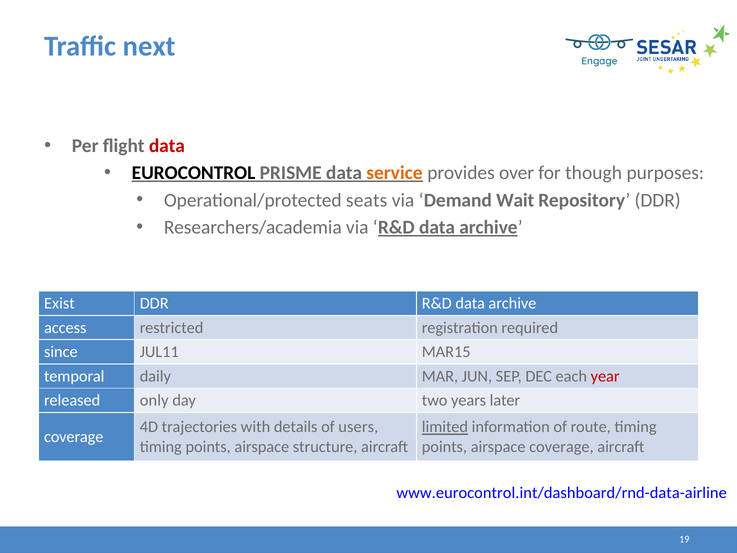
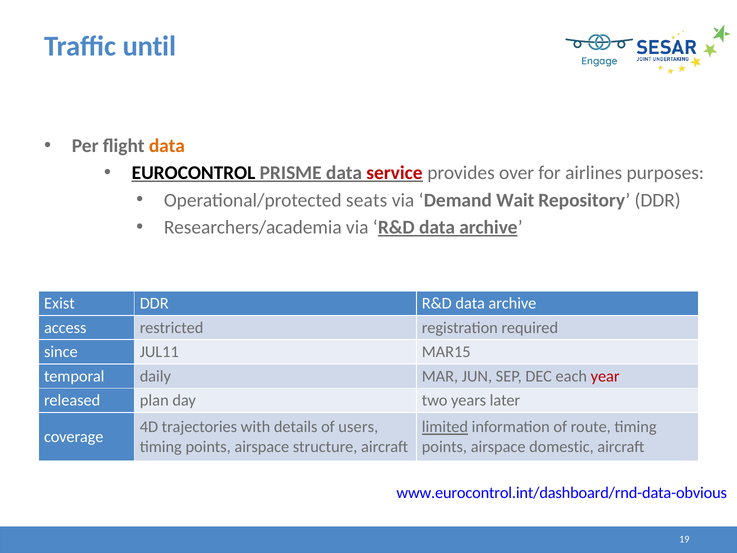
next: next -> until (149, 46)
data colour: red -> orange (167, 146)
service colour: orange -> red (394, 173)
though: though -> airlines (594, 173)
only: only -> plan (154, 400)
airspace coverage: coverage -> domestic (561, 447)
www.eurocontrol.int/dashboard/rnd-data-airline: www.eurocontrol.int/dashboard/rnd-data-airline -> www.eurocontrol.int/dashboard/rnd-data-obvious (562, 492)
